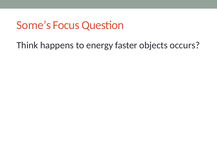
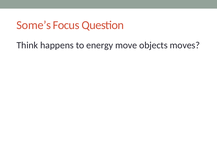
faster: faster -> move (126, 46)
occurs: occurs -> moves (185, 46)
